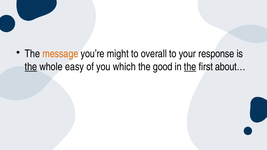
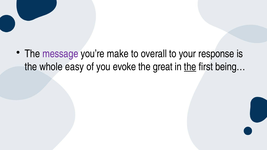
message colour: orange -> purple (60, 54)
might: might -> make (118, 54)
the underline: present -> none (31, 67)
which: which -> evoke (124, 67)
good: good -> great (163, 67)
about…: about… -> being… (230, 67)
